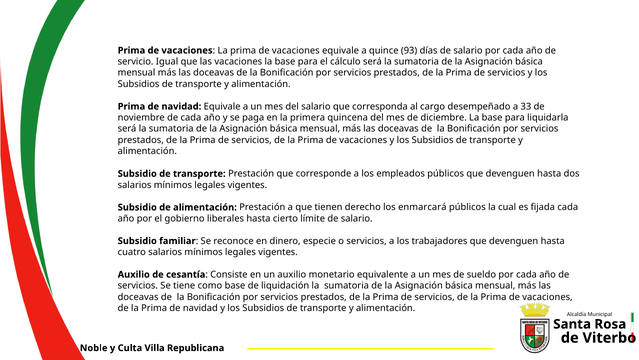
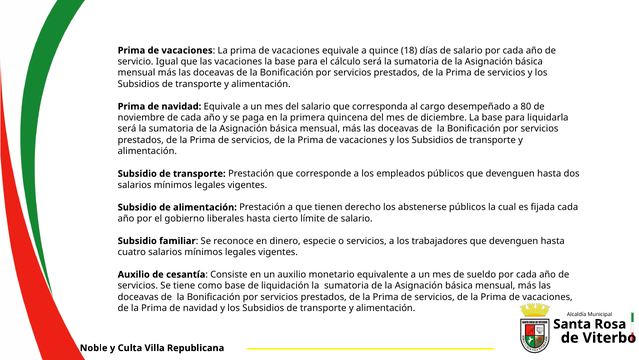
93: 93 -> 18 (409, 50)
33: 33 -> 80 (526, 106)
enmarcará: enmarcará -> abstenerse (422, 207)
